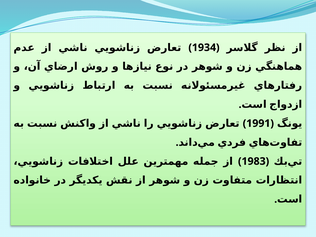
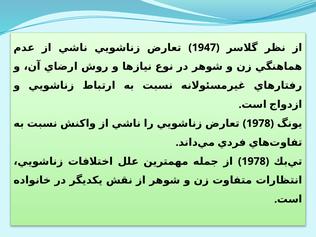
1934: 1934 -> 1947 (204, 48)
1991: 1991 -> 1978 (258, 123)
1983: 1983 -> 1978 (254, 161)
